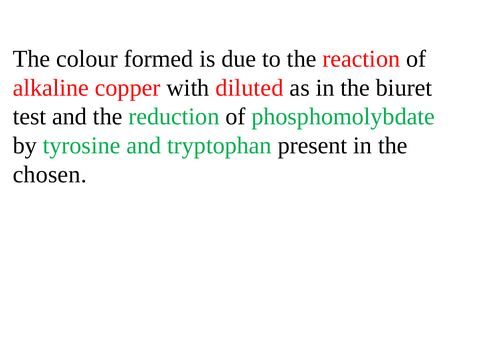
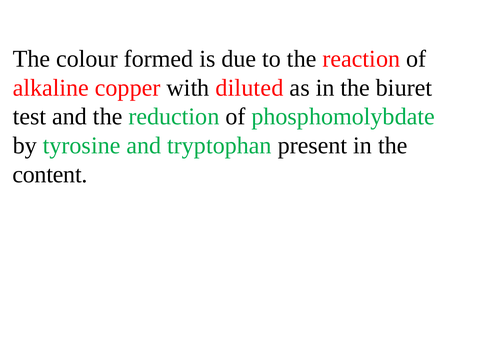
chosen: chosen -> content (50, 174)
